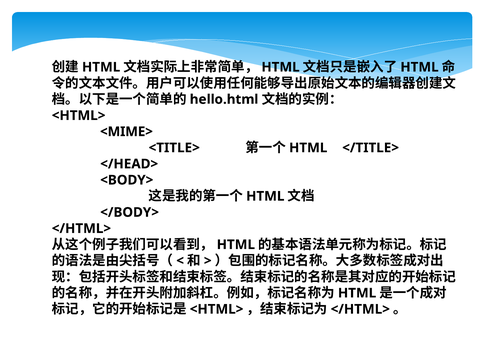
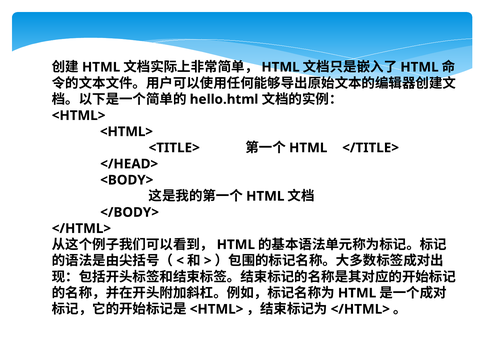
<MIME>: <MIME> -> <HTML> (126, 132)
